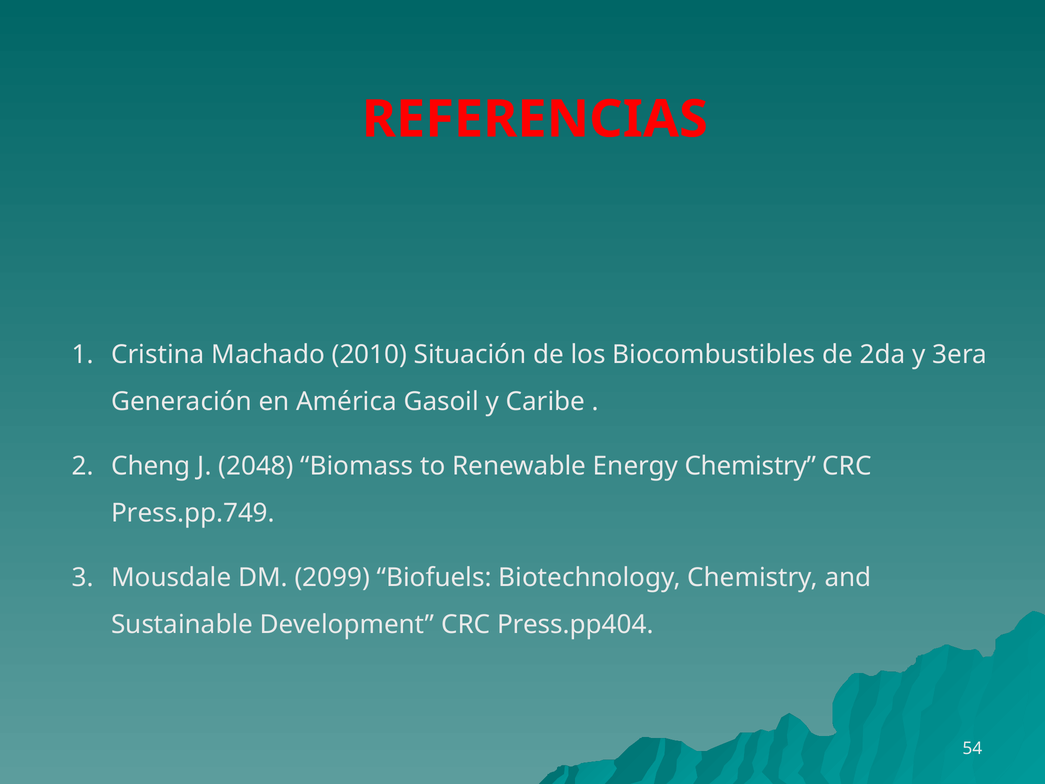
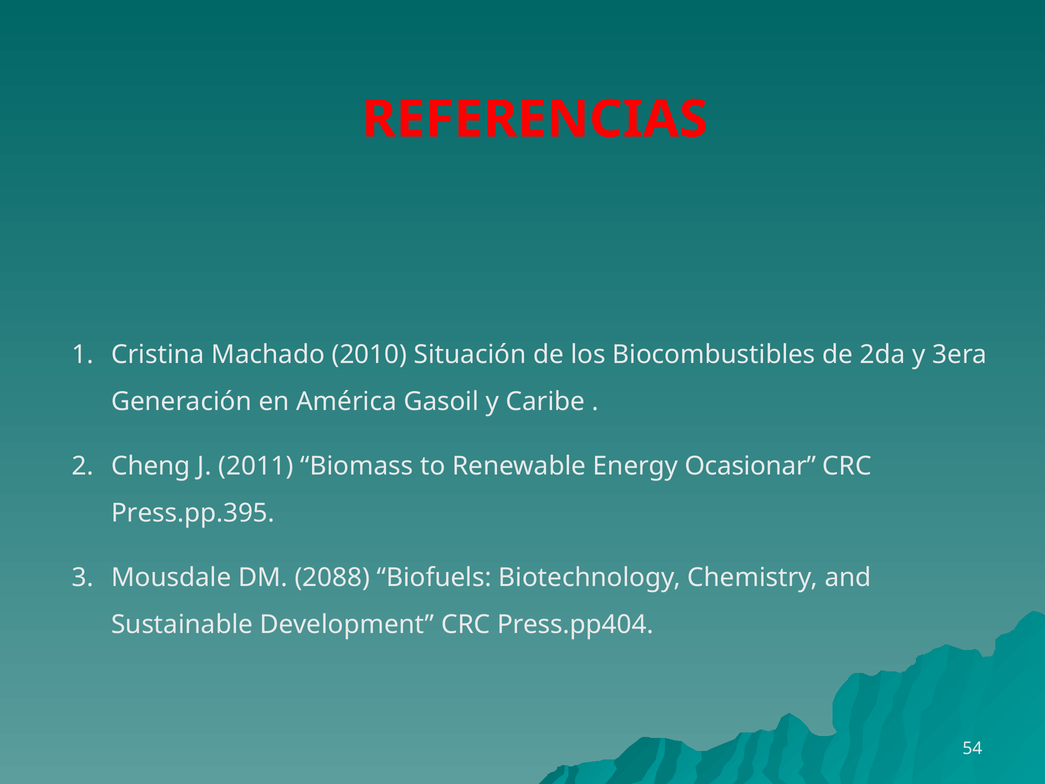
2048: 2048 -> 2011 (256, 466)
Energy Chemistry: Chemistry -> Ocasionar (750, 466)
Press.pp.749: Press.pp.749 -> Press.pp.395 (193, 513)
2099: 2099 -> 2088 (332, 577)
